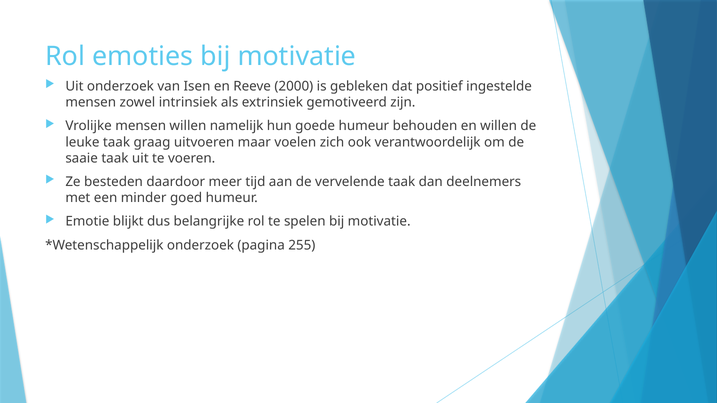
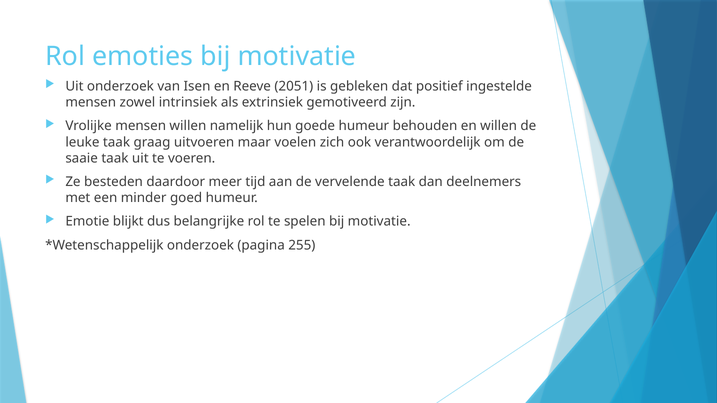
2000: 2000 -> 2051 (294, 86)
